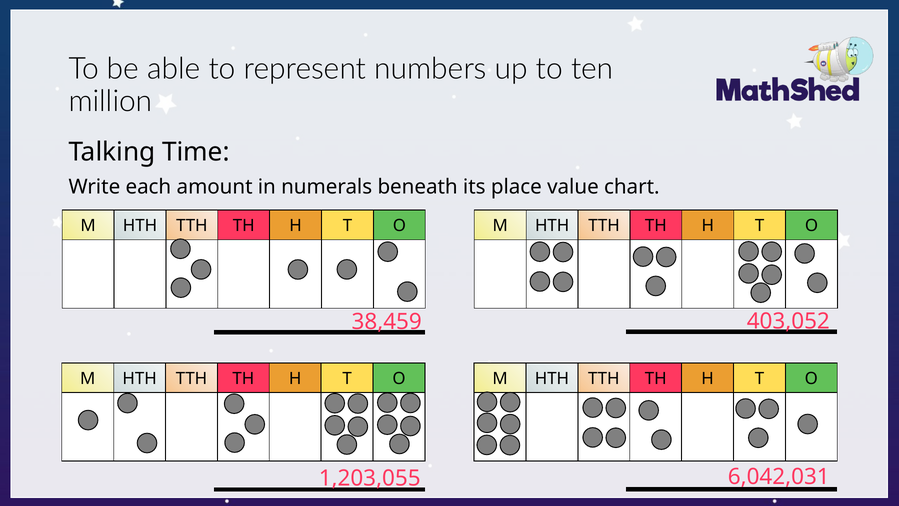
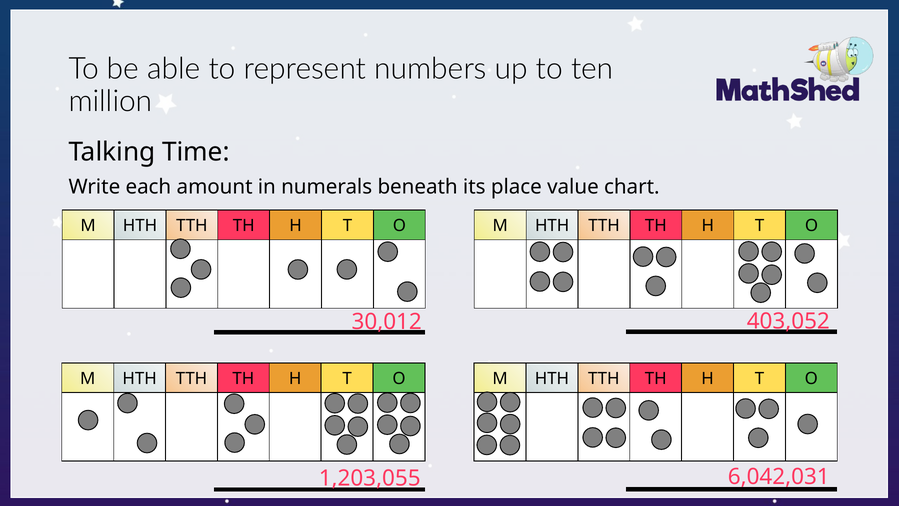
38,459: 38,459 -> 30,012 (387, 322)
